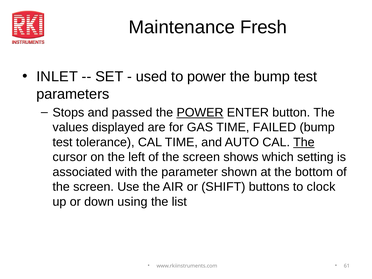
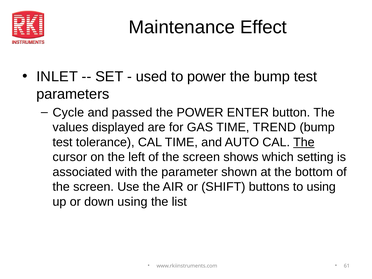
Fresh: Fresh -> Effect (264, 27)
Stops: Stops -> Cycle (68, 112)
POWER underline: present -> none (200, 112)
FAILED: FAILED -> TREND (274, 127)
to clock: clock -> using (321, 187)
